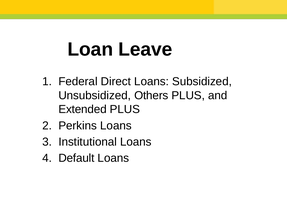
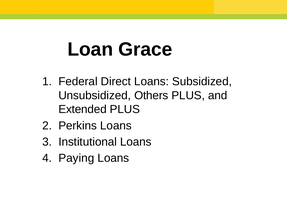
Leave: Leave -> Grace (145, 49)
Default: Default -> Paying (76, 158)
